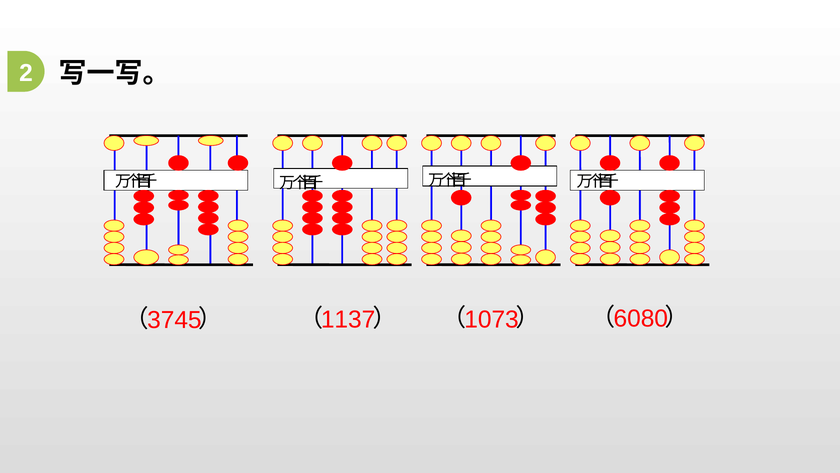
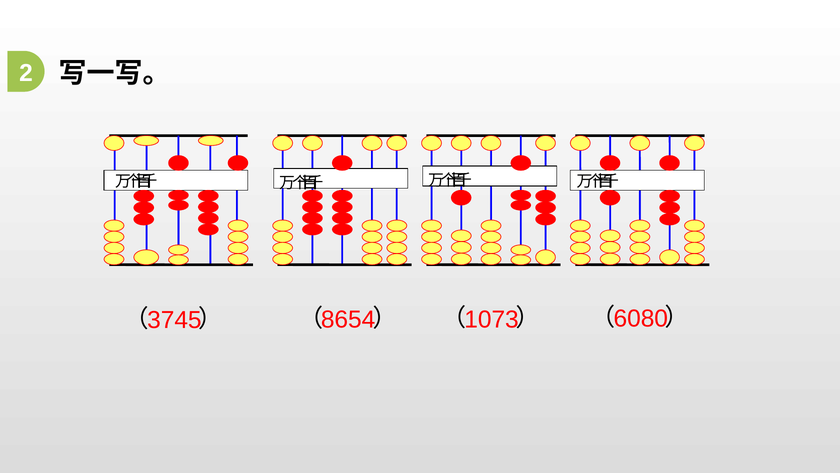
1137: 1137 -> 8654 (348, 319)
